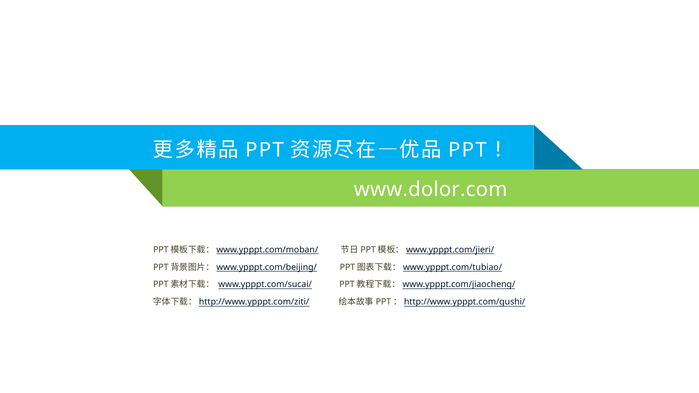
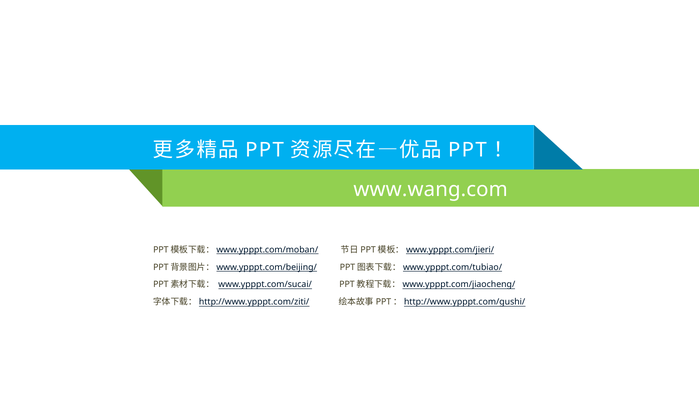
www.dolor.com: www.dolor.com -> www.wang.com (431, 189)
